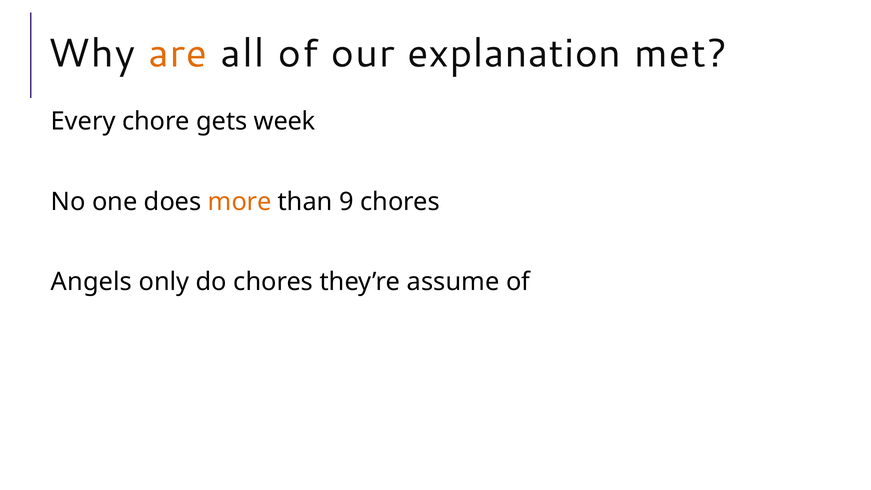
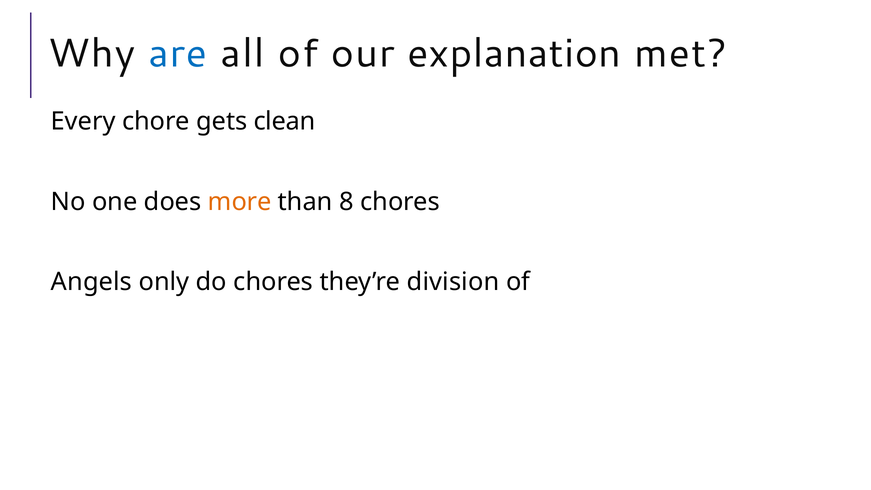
are colour: orange -> blue (178, 53)
week: week -> clean (285, 121)
9: 9 -> 8 (346, 202)
assume: assume -> division (453, 282)
